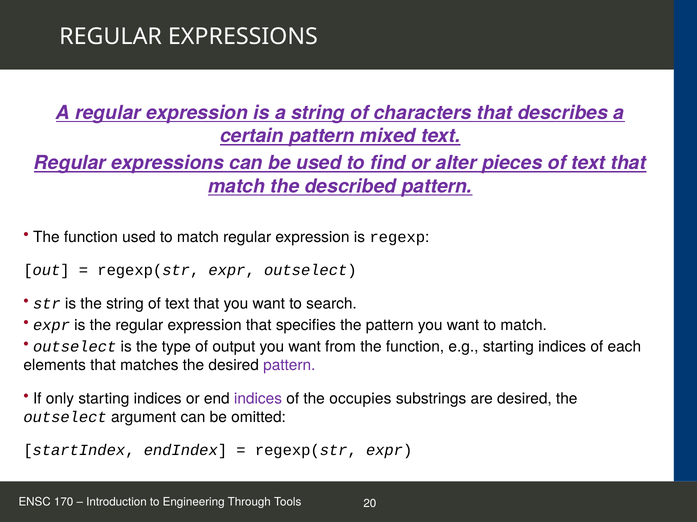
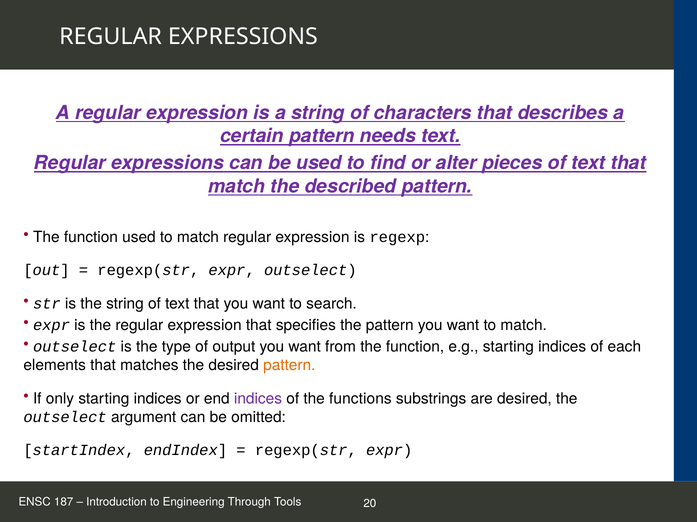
mixed: mixed -> needs (388, 136)
pattern colour: purple -> orange (289, 366)
occupies: occupies -> functions (360, 399)
170: 170 -> 187 (64, 503)
